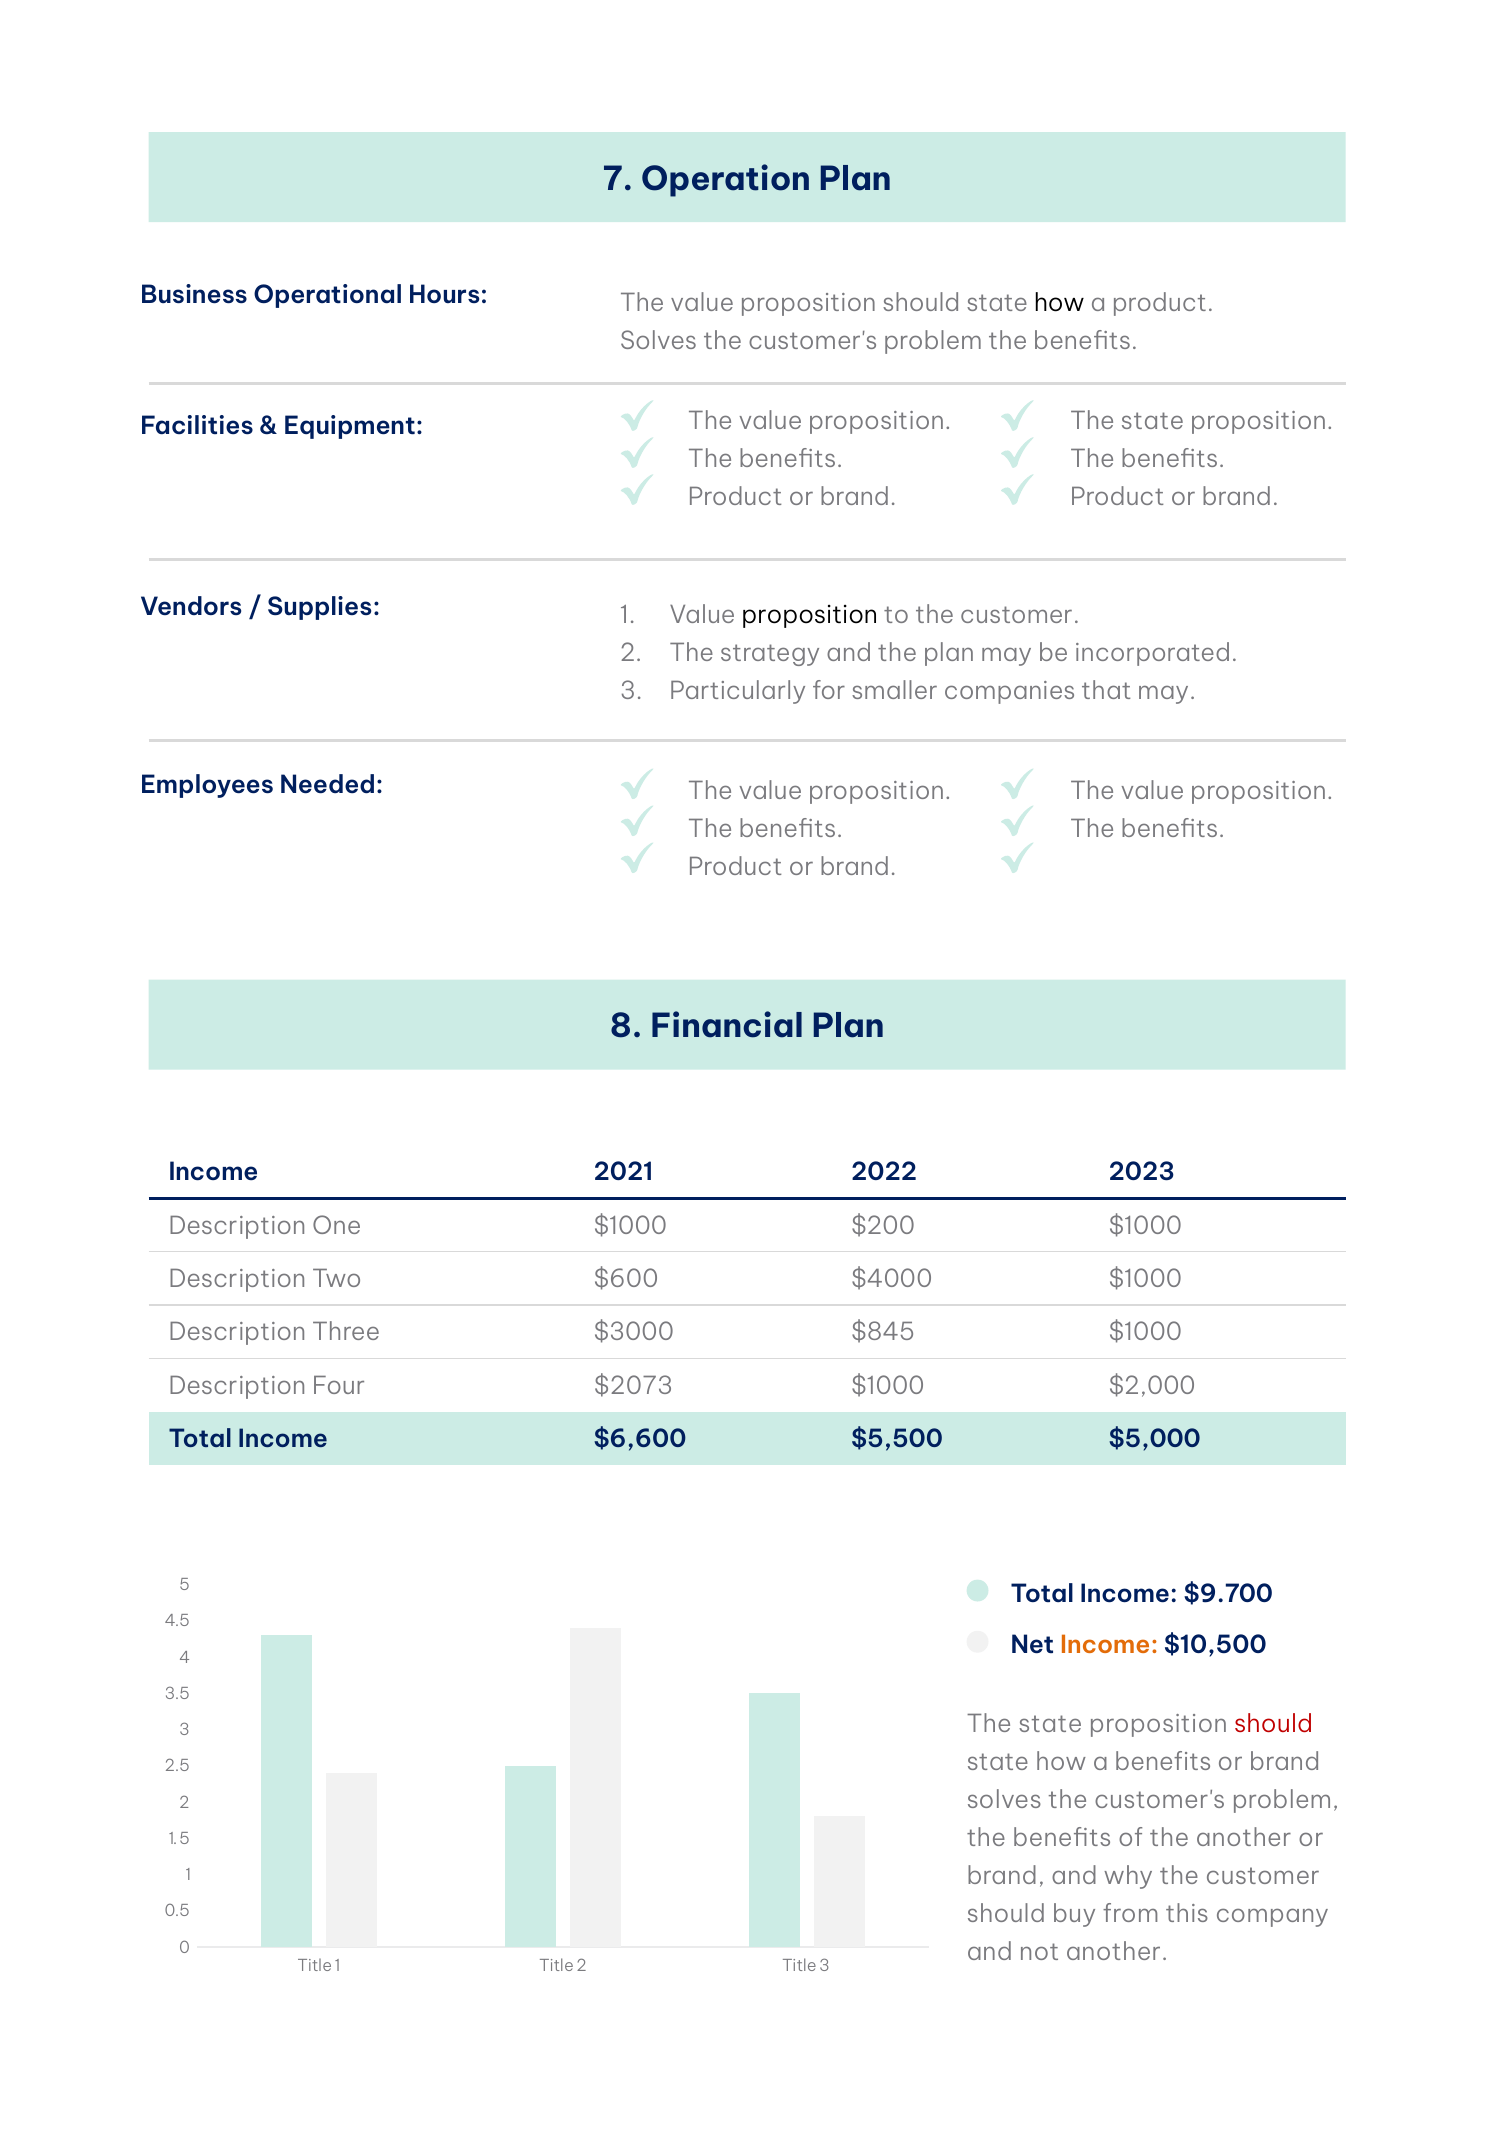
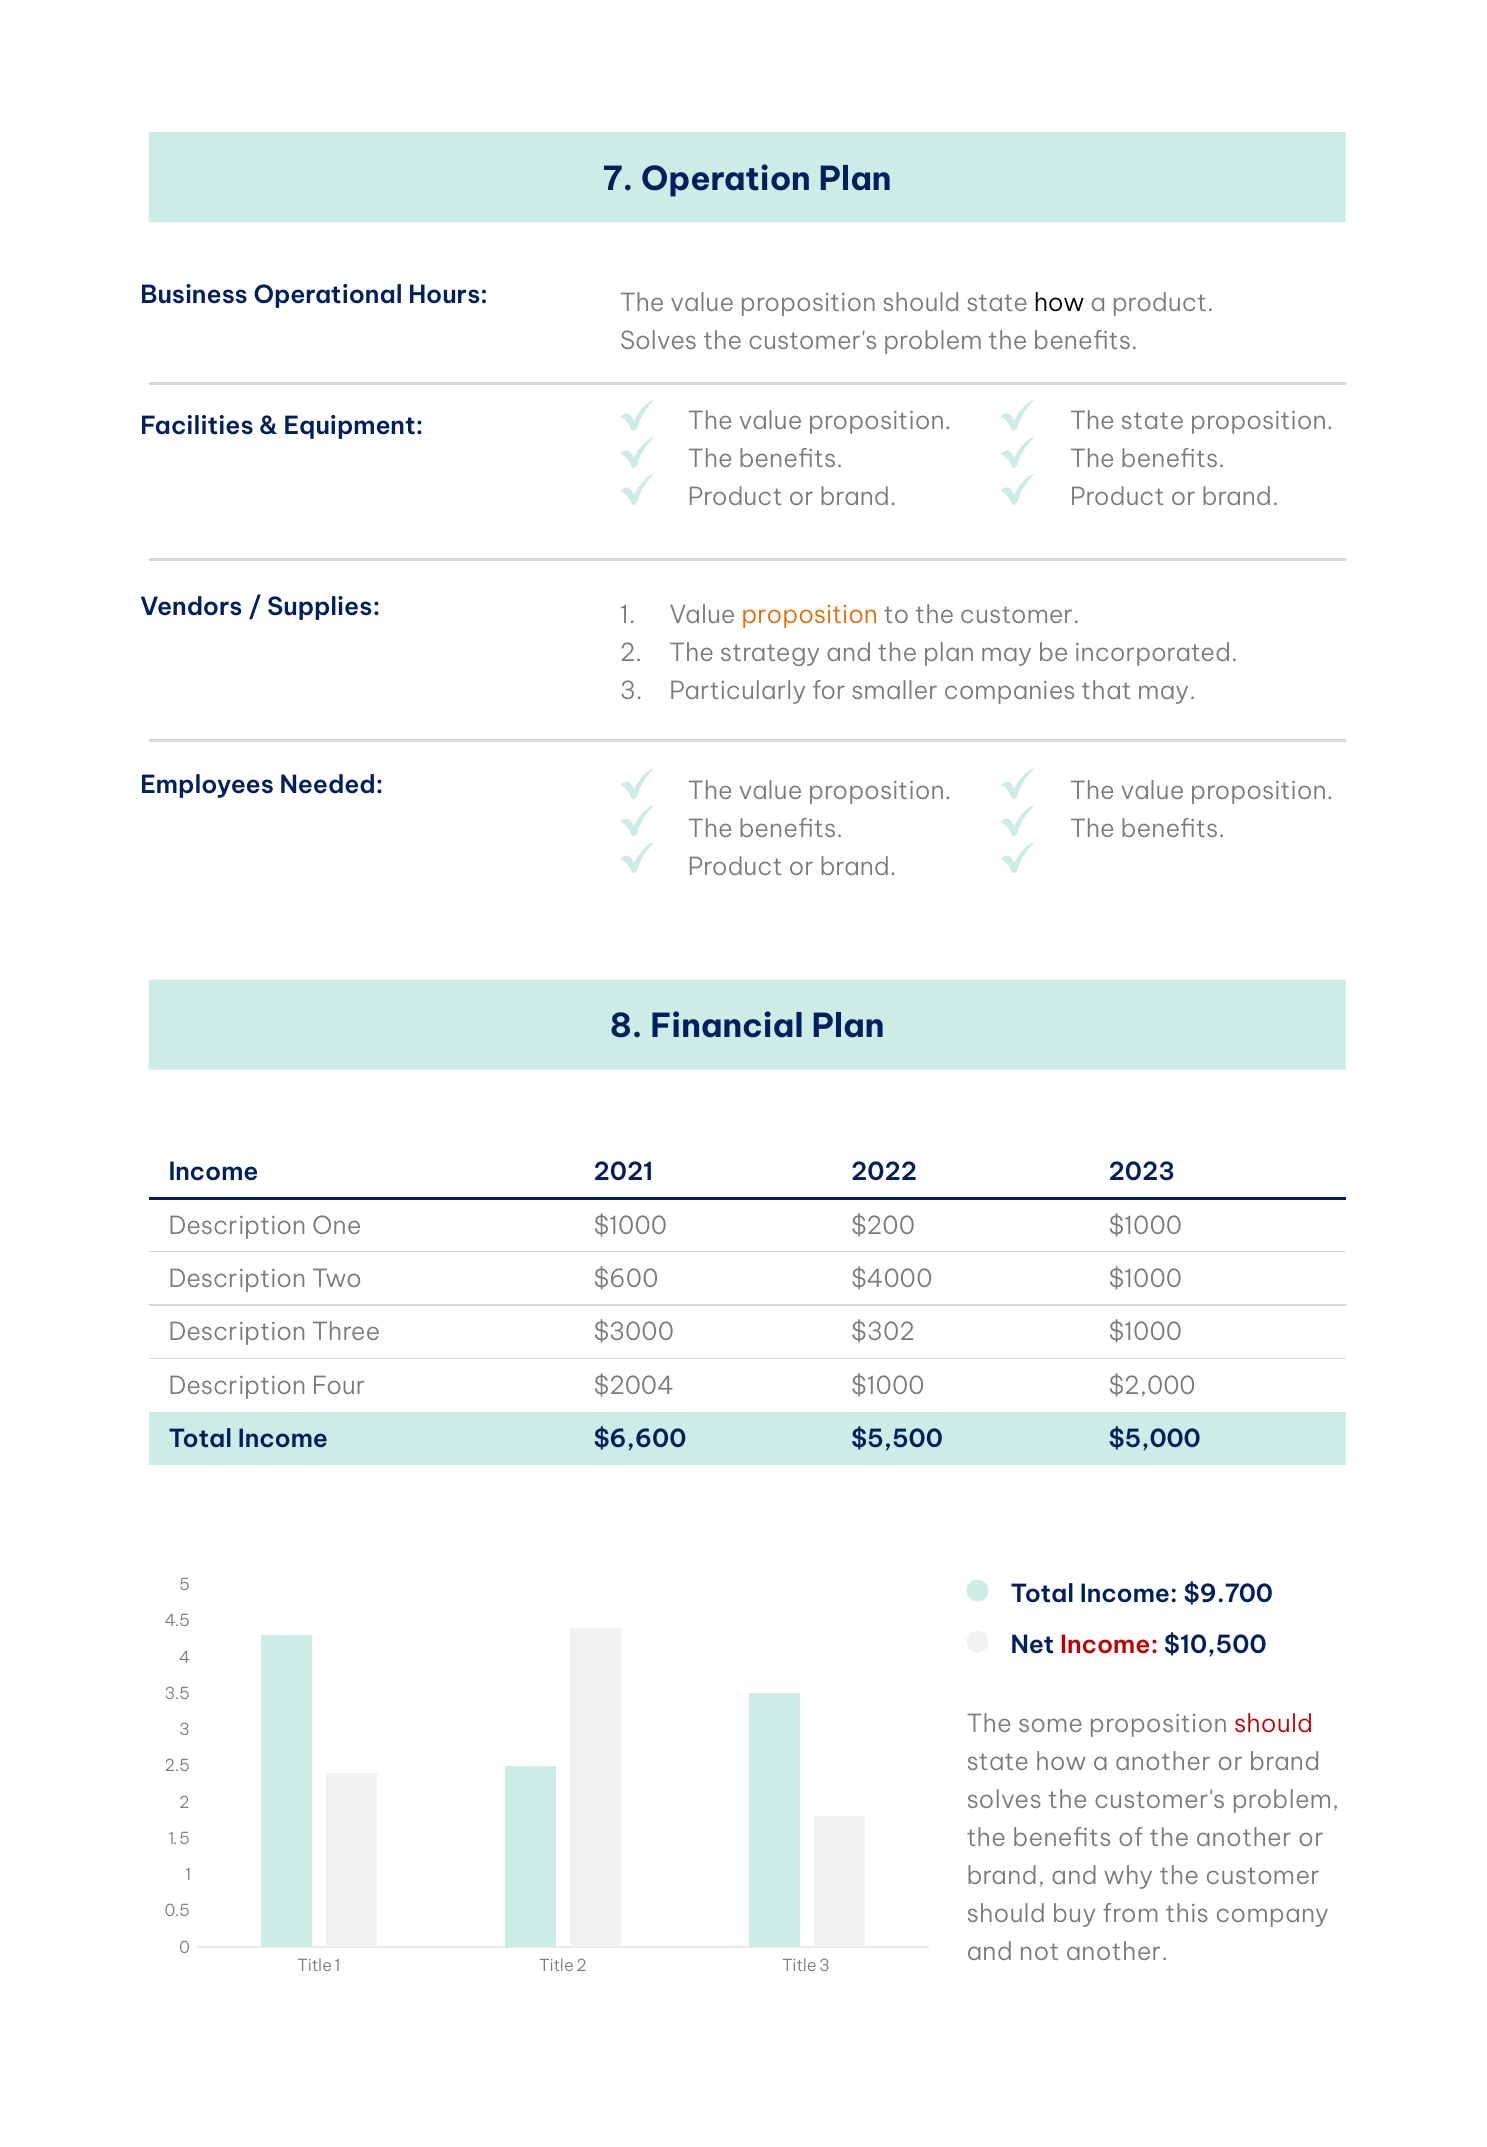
proposition colour: black -> orange (810, 615)
$845: $845 -> $302 (883, 1333)
$2073: $2073 -> $2004 (634, 1387)
Income colour: orange -> red (1109, 1646)
state: state -> some (1051, 1725)
a benefits: benefits -> another (1163, 1763)
